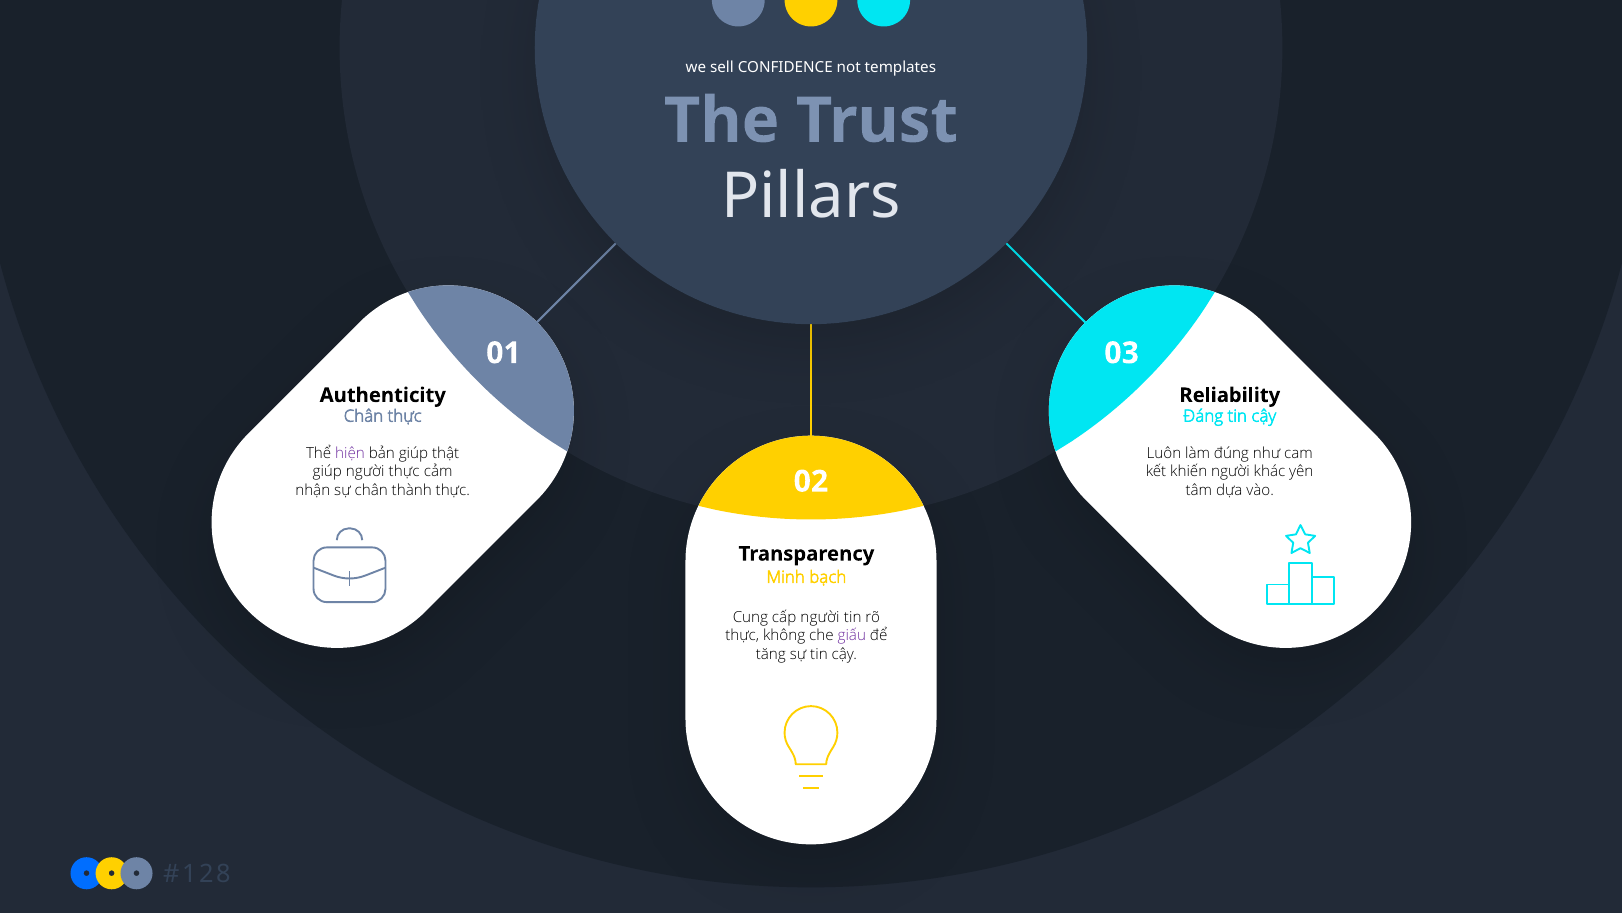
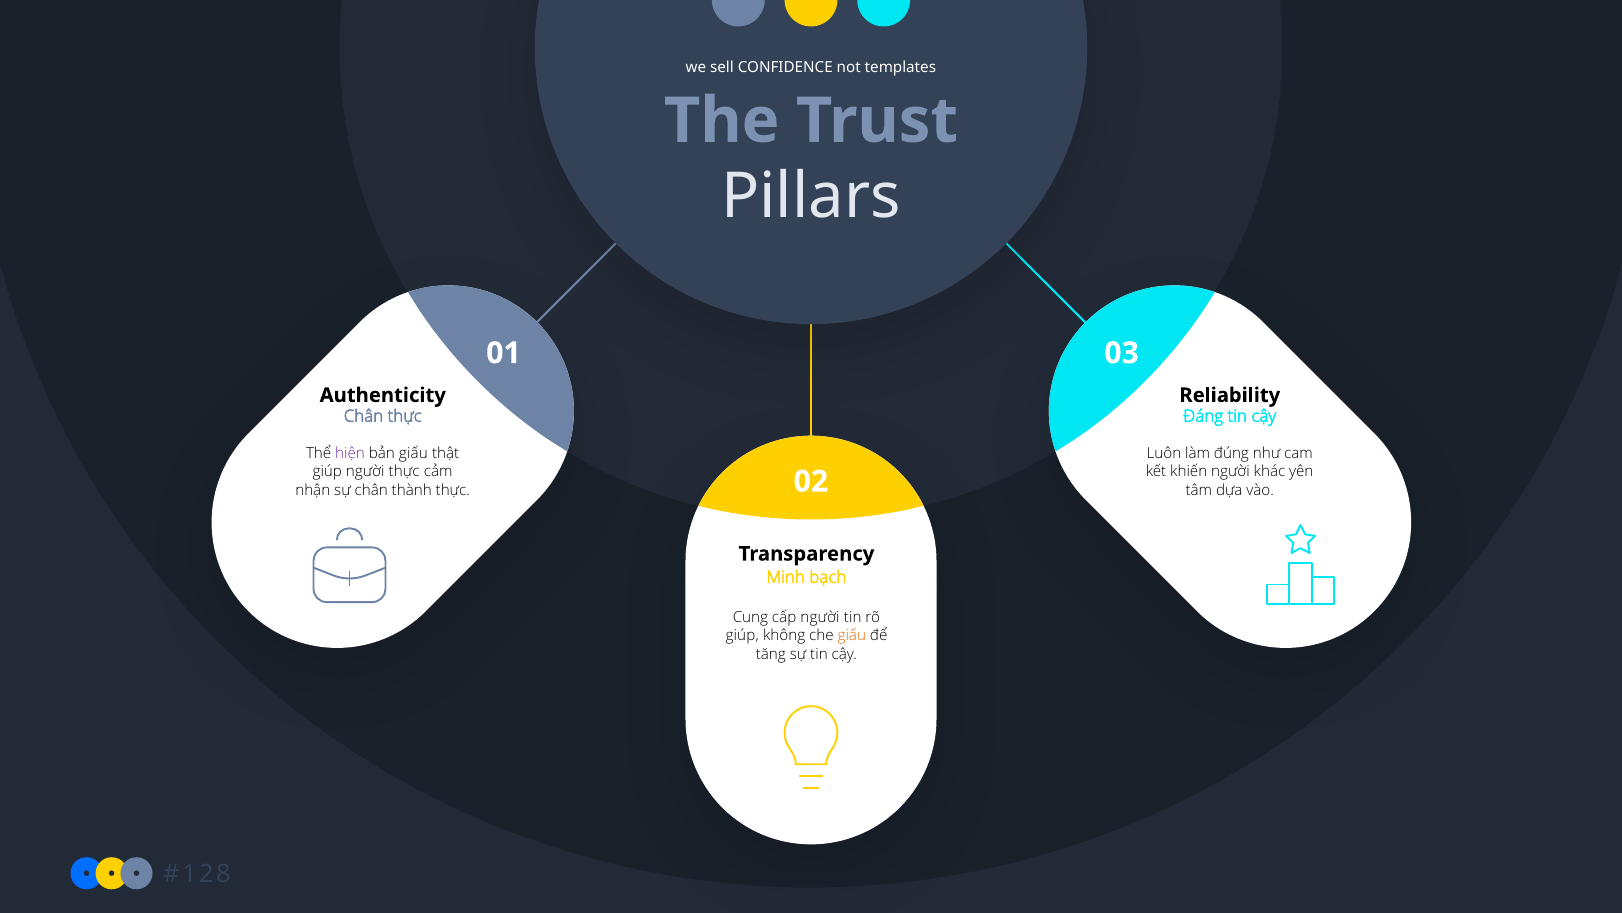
bản giúp: giúp -> giấu (413, 453)
thực: thực -> giúp (742, 635)
giấu colour: purple -> orange (852, 635)
